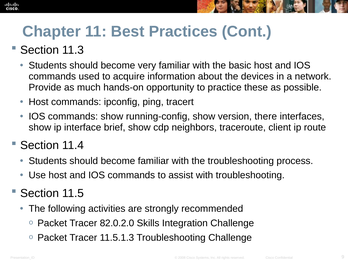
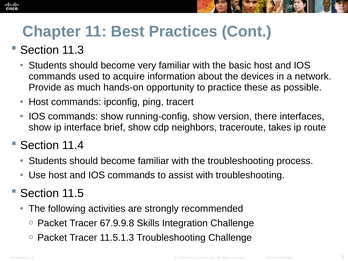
client: client -> takes (280, 127)
82.0.2.0: 82.0.2.0 -> 67.9.9.8 (117, 223)
